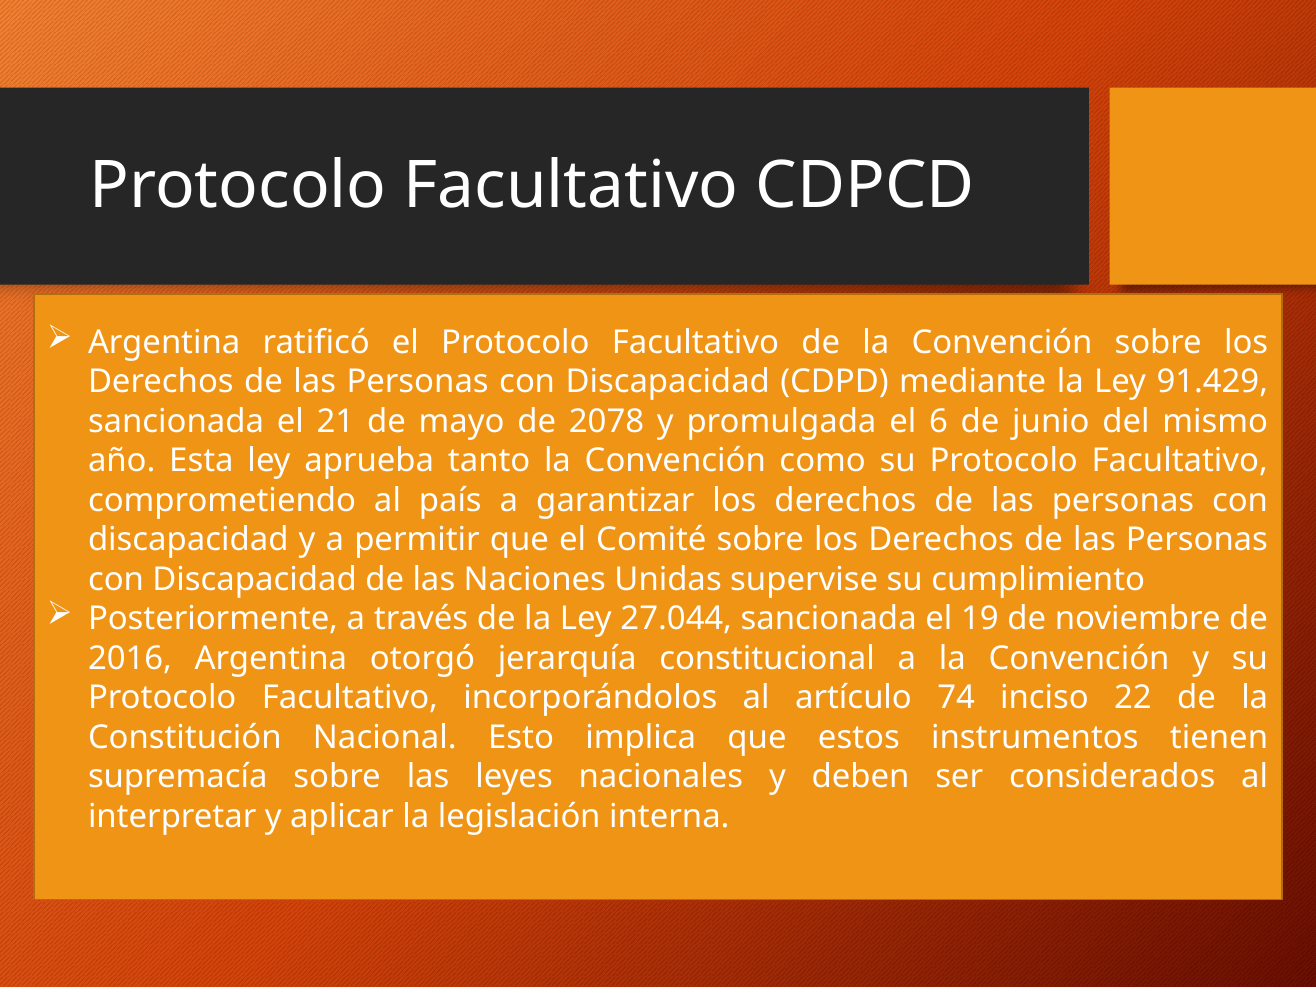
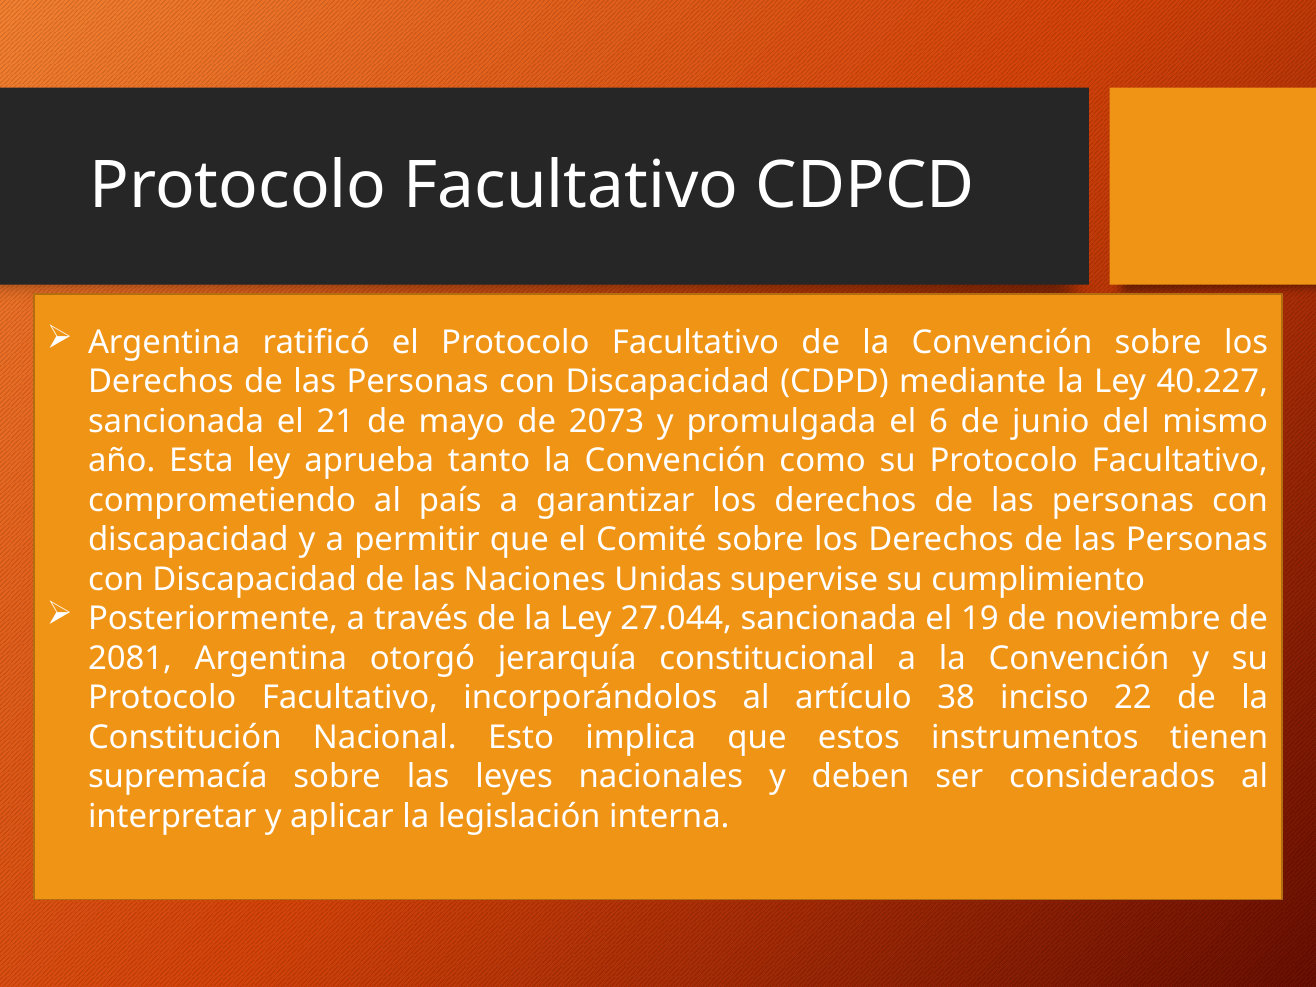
91.429: 91.429 -> 40.227 (1212, 382)
2078: 2078 -> 2073 (607, 422)
2016: 2016 -> 2081 (130, 658)
74: 74 -> 38 (956, 698)
